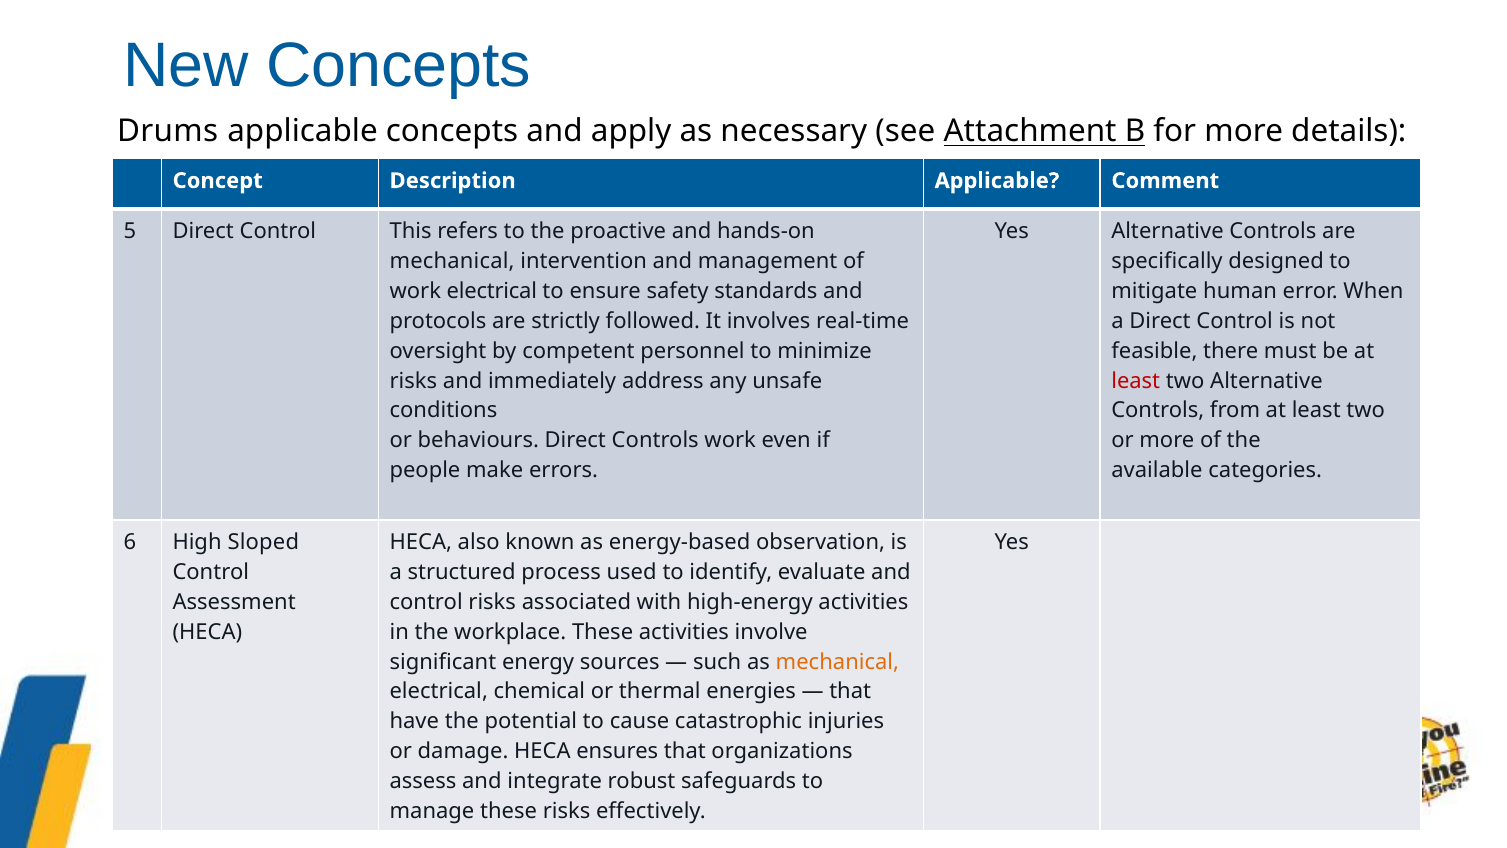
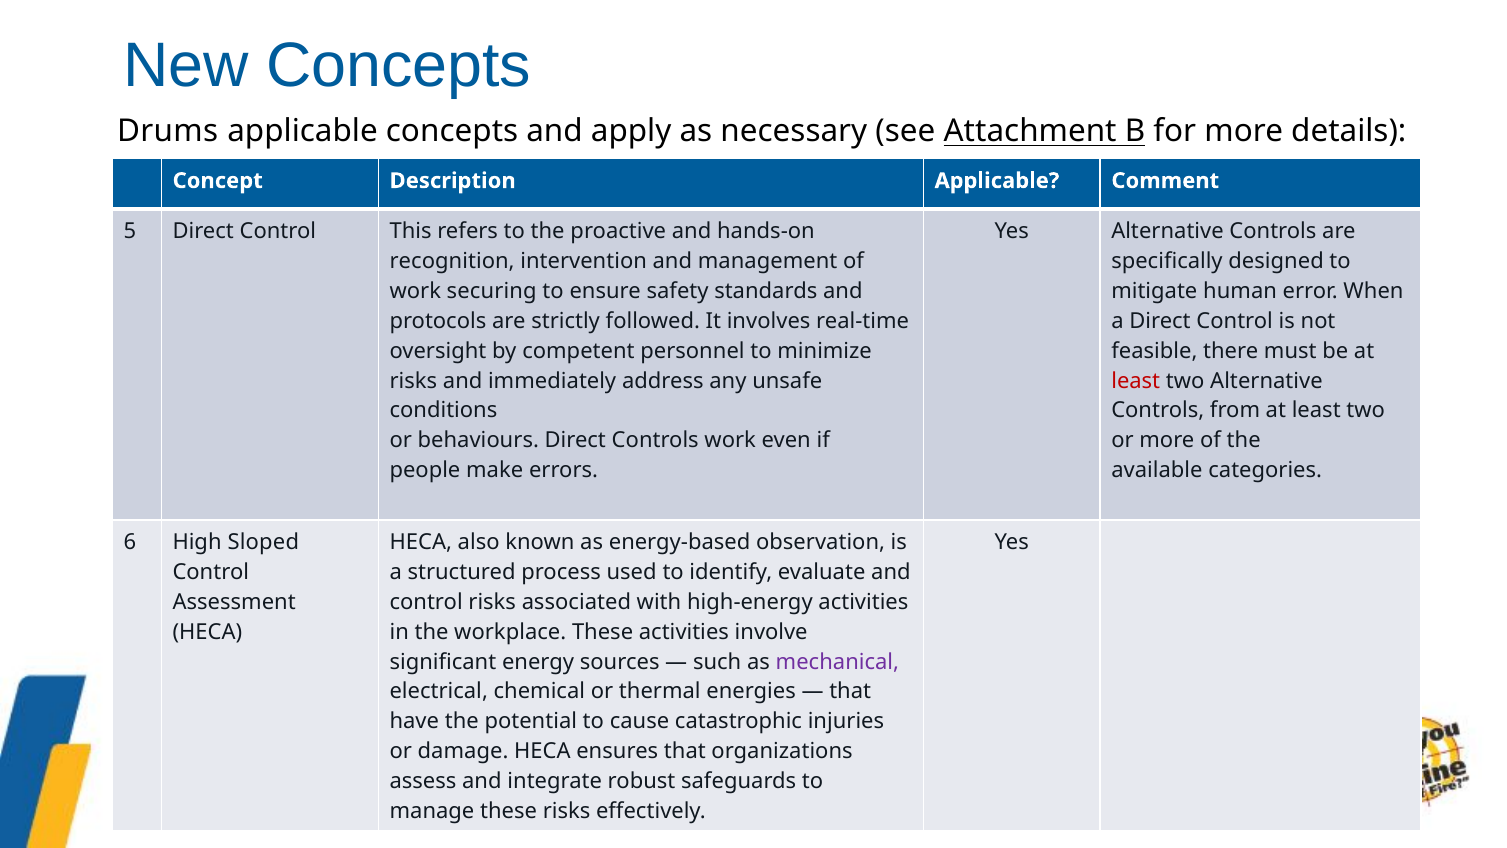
mechanical: mechanical -> recognition (452, 261)
work electrical: electrical -> securing (492, 291)
mechanical colour: orange -> purple (837, 662)
